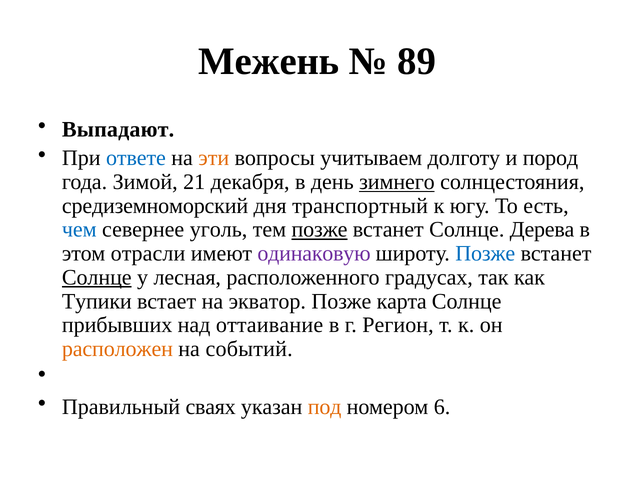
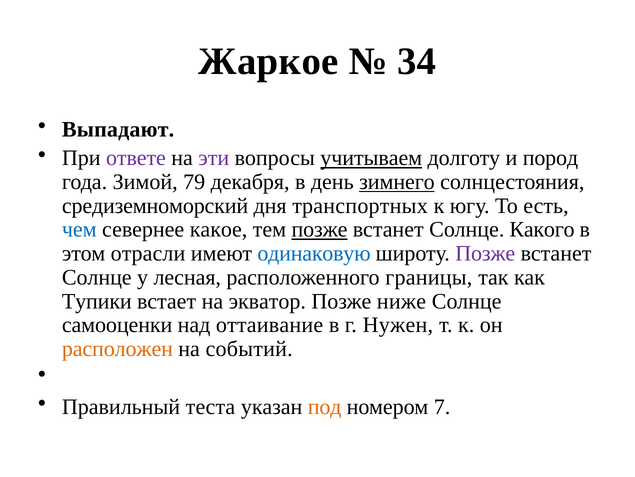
Межень: Межень -> Жаркое (269, 61)
89: 89 -> 34 (417, 61)
ответе colour: blue -> purple (136, 158)
эти colour: orange -> purple (214, 158)
учитываем underline: none -> present (371, 158)
21: 21 -> 79 (194, 182)
транспортный: транспортный -> транспортных (360, 206)
уголь: уголь -> какое (219, 229)
Дерева: Дерева -> Какого (542, 229)
одинаковую colour: purple -> blue (314, 253)
Позже colour: blue -> purple (485, 253)
Солнце underline: present -> none (97, 277)
градусах: градусах -> границы (429, 277)
карта: карта -> ниже (401, 301)
прибывших: прибывших -> самооценки (117, 325)
Регион: Регион -> Нужен (398, 325)
сваях: сваях -> теста (210, 406)
6: 6 -> 7 (442, 406)
